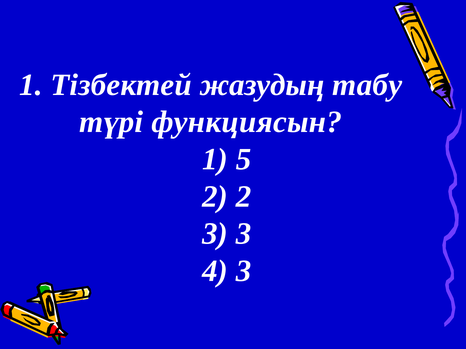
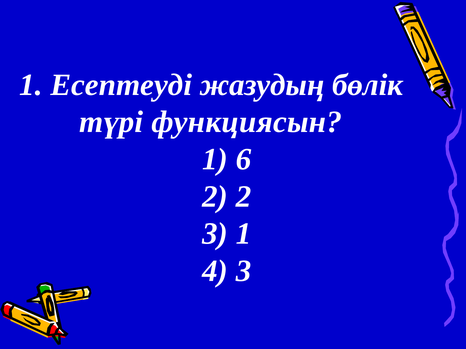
Тізбектей: Тізбектей -> Есептеуді (121, 85)
табу: табу -> бөлік (367, 85)
5: 5 -> 6 (243, 160)
3 3: 3 -> 1 (243, 234)
